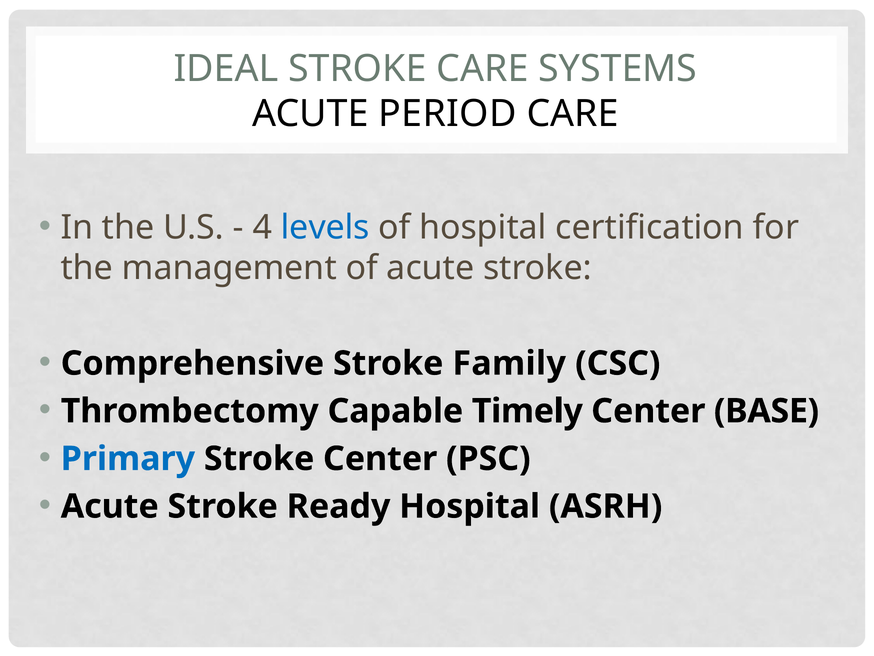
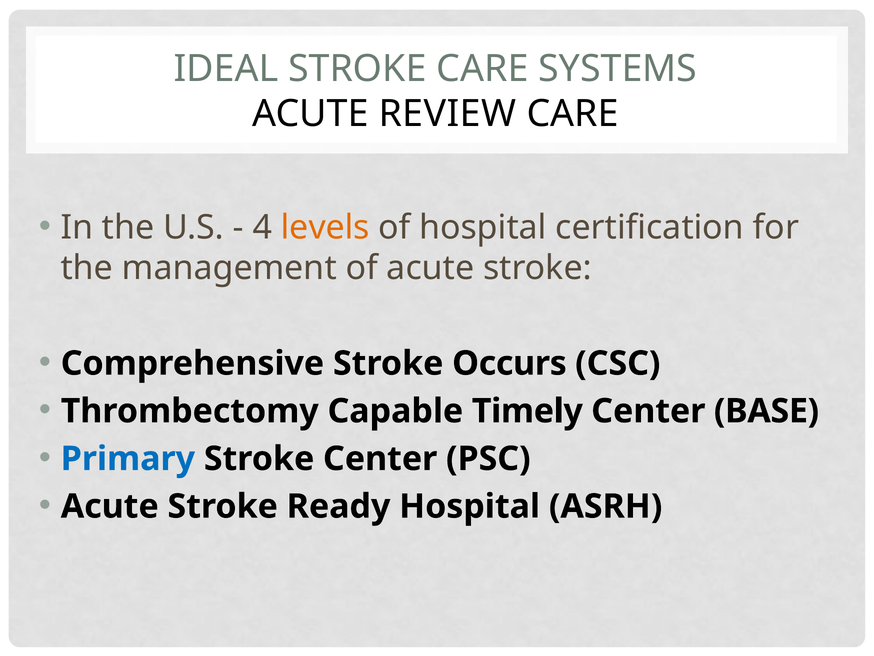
PERIOD: PERIOD -> REVIEW (447, 114)
levels colour: blue -> orange (325, 227)
Family: Family -> Occurs (509, 363)
